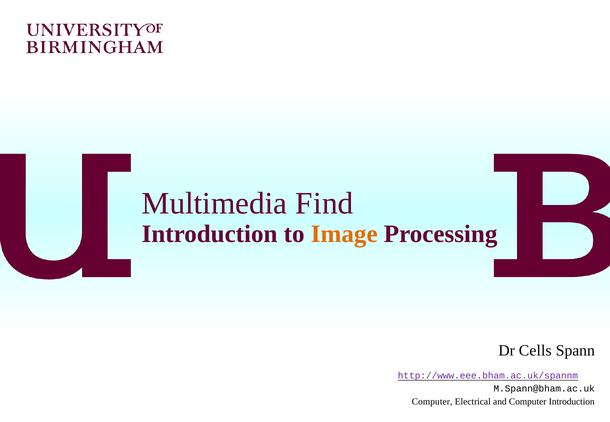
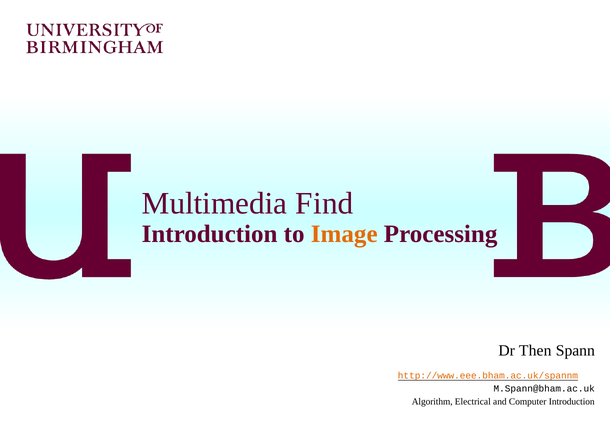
Cells: Cells -> Then (535, 351)
http://www.eee.bham.ac.uk/spannm colour: purple -> orange (488, 376)
Computer: Computer -> Algorithm (432, 402)
